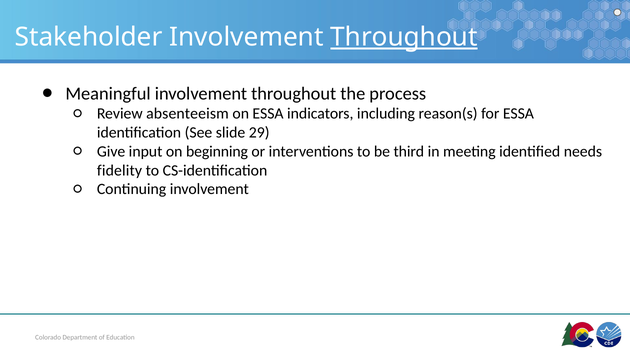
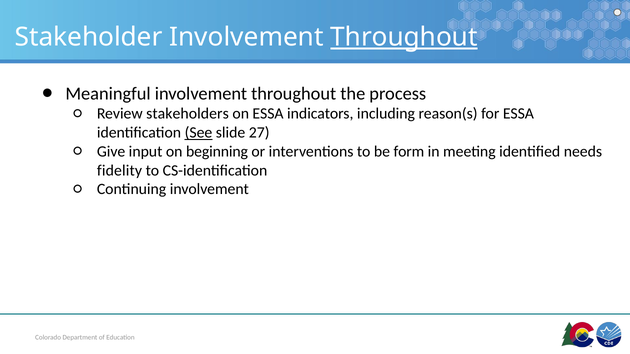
absenteeism: absenteeism -> stakeholders (187, 114)
See underline: none -> present (198, 133)
29: 29 -> 27 (259, 133)
third: third -> form (409, 152)
